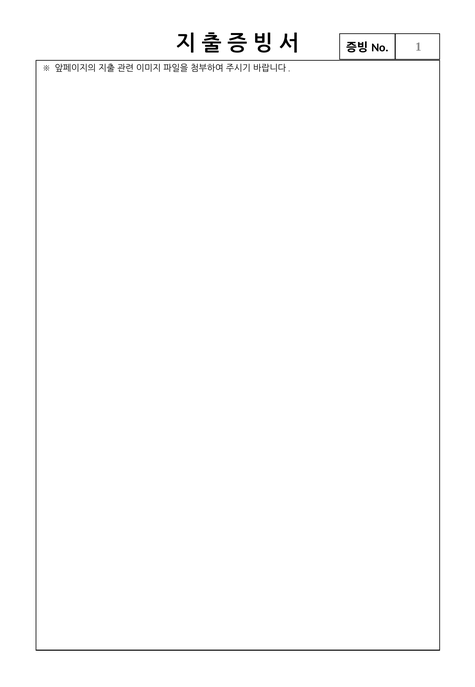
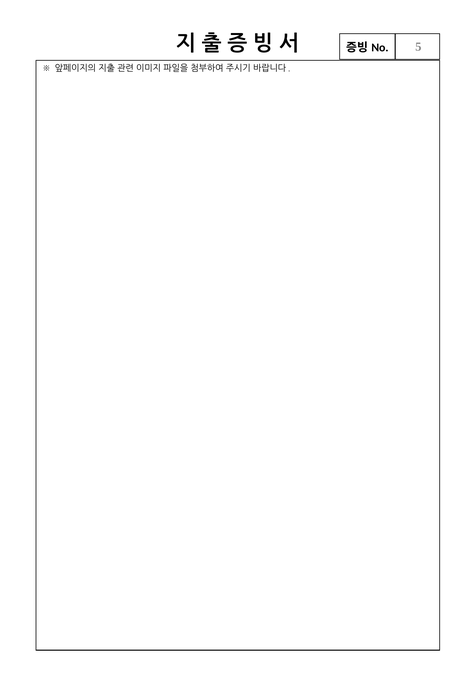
1: 1 -> 5 (418, 47)
